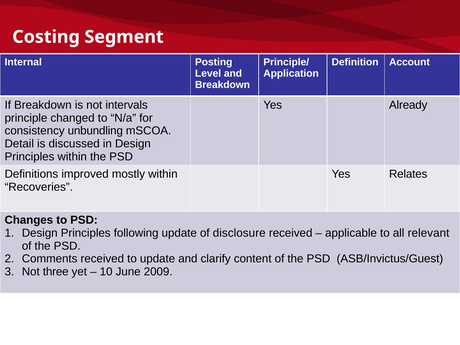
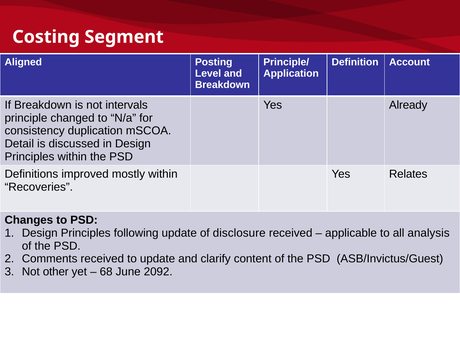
Internal: Internal -> Aligned (23, 62)
unbundling: unbundling -> duplication (95, 131)
relevant: relevant -> analysis (429, 233)
three: three -> other (56, 272)
10: 10 -> 68 (106, 272)
2009: 2009 -> 2092 (158, 272)
